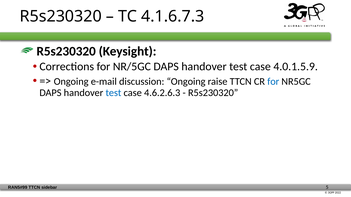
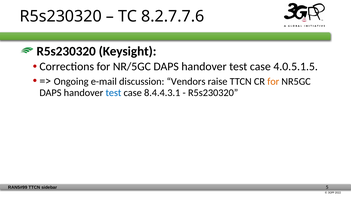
4.1.6.7.3: 4.1.6.7.3 -> 8.2.7.7.6 (173, 16)
4.0.1.5.9: 4.0.1.5.9 -> 4.0.5.1.5 (296, 67)
discussion Ongoing: Ongoing -> Vendors (186, 82)
for colour: blue -> orange (273, 82)
4.6.2.6.3: 4.6.2.6.3 -> 8.4.4.3.1 (162, 93)
